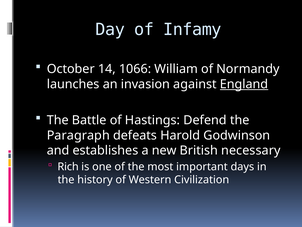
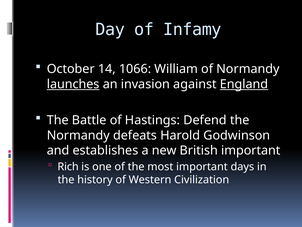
launches underline: none -> present (73, 84)
Paragraph: Paragraph -> Normandy (78, 135)
British necessary: necessary -> important (251, 150)
